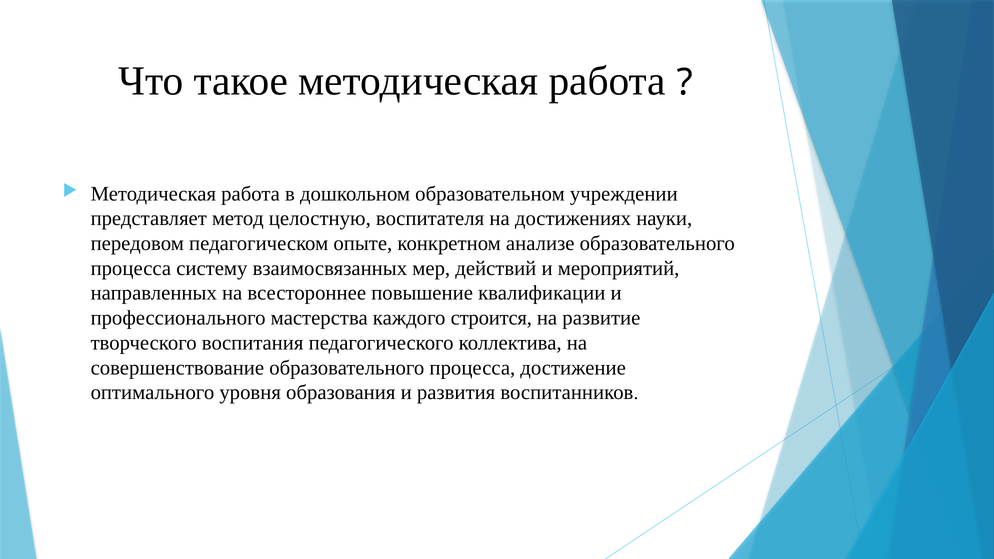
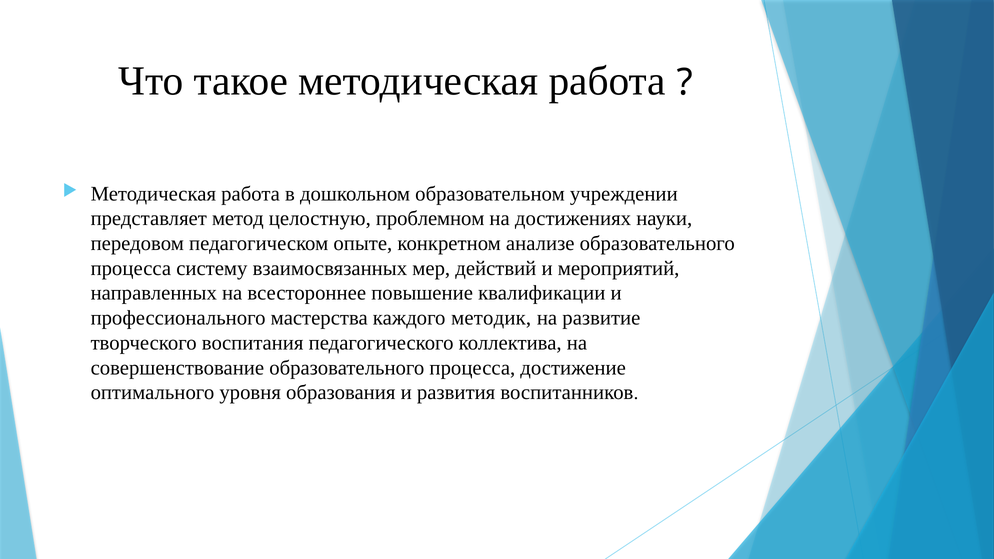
воспитателя: воспитателя -> проблемном (430, 219)
строится: строится -> методик (491, 318)
